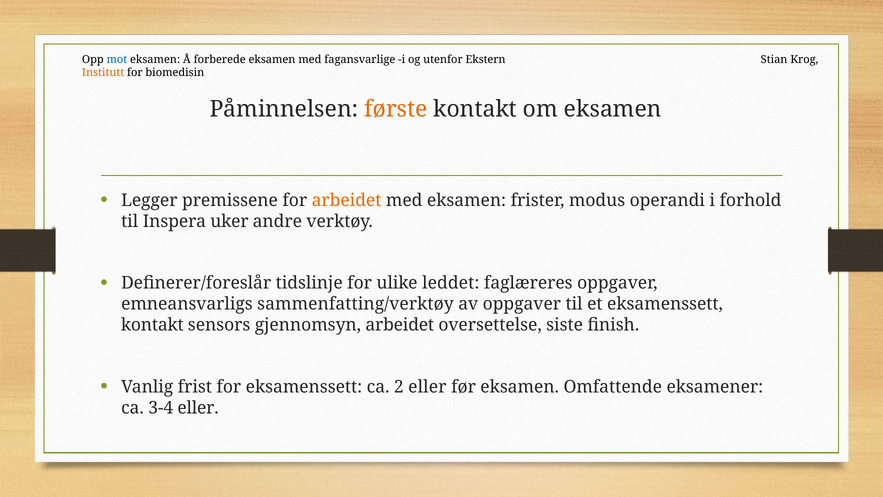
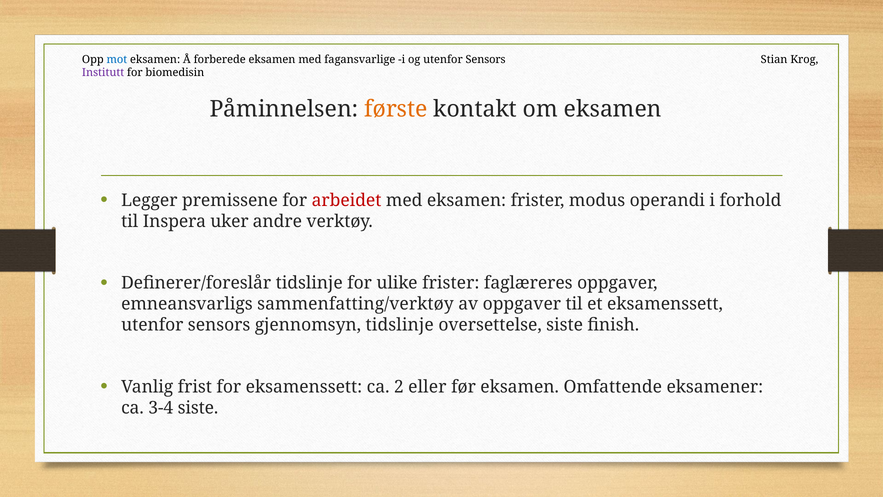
og utenfor Ekstern: Ekstern -> Sensors (486, 59)
Institutt colour: orange -> purple (103, 73)
arbeidet colour: orange -> red (347, 200)
ulike leddet: leddet -> frister (451, 283)
kontakt: kontakt -> utenfor (152, 325)
gjennomsyn arbeidet: arbeidet -> tidslinje (400, 325)
3-4 eller: eller -> siste (198, 408)
